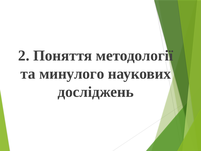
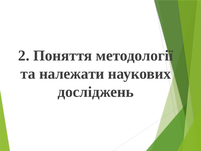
минулого: минулого -> належати (72, 74)
